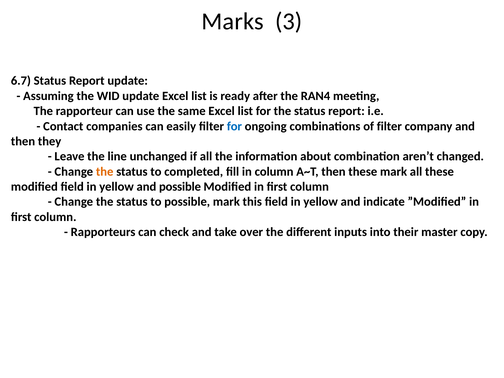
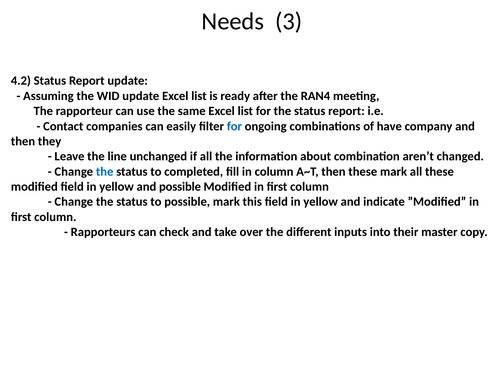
Marks: Marks -> Needs (233, 21)
6.7: 6.7 -> 4.2 (21, 81)
of filter: filter -> have (389, 126)
the colour: orange -> blue (105, 172)
